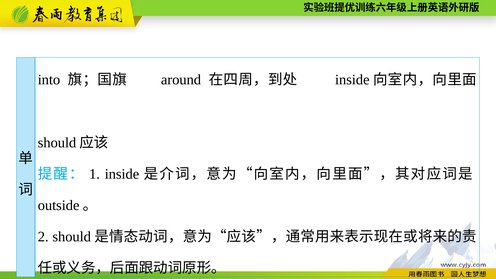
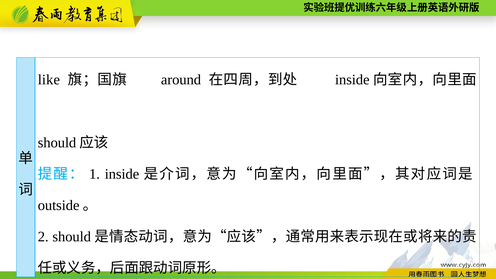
into: into -> like (49, 80)
